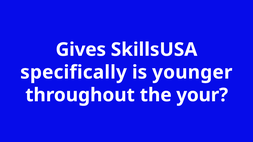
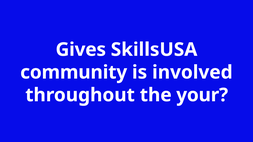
specifically: specifically -> community (74, 72)
younger: younger -> involved (192, 72)
